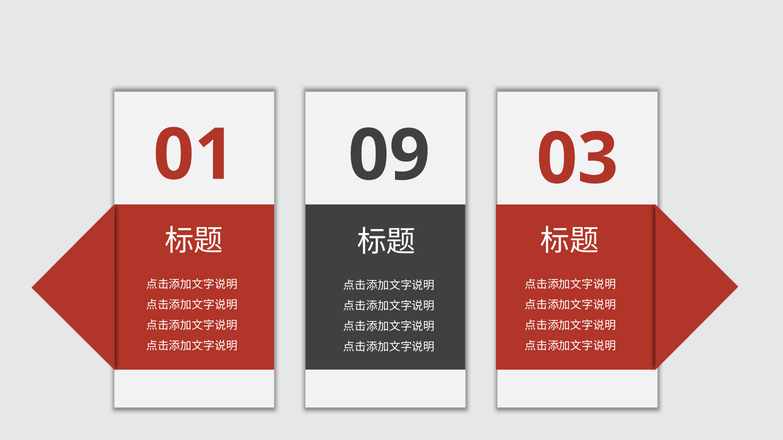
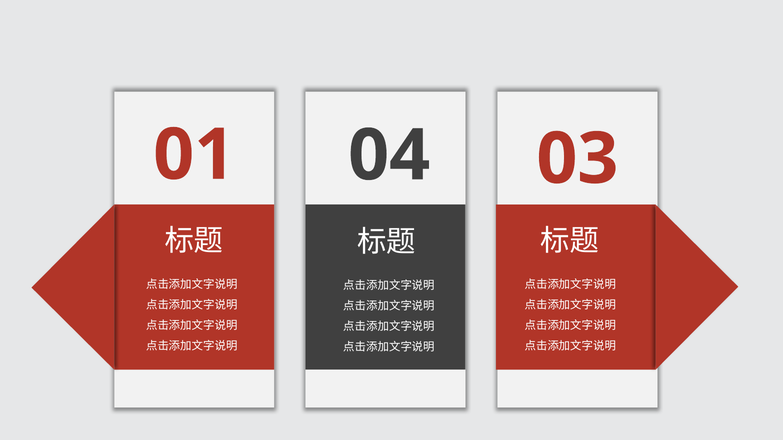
09: 09 -> 04 (389, 156)
